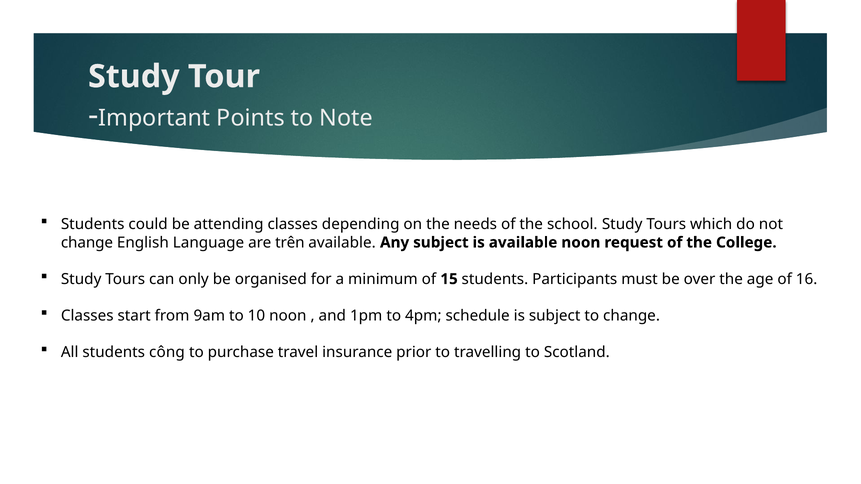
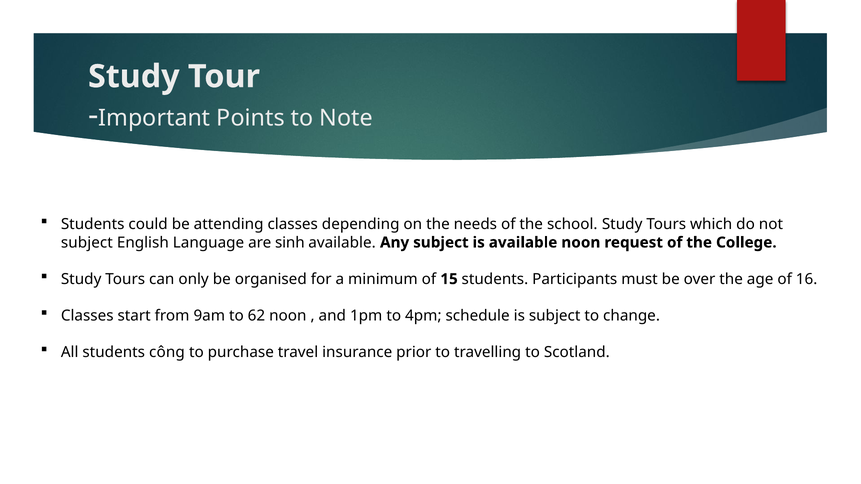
change: change -> subject (87, 243)
trên: trên -> sinh (290, 243)
10: 10 -> 62 (256, 316)
